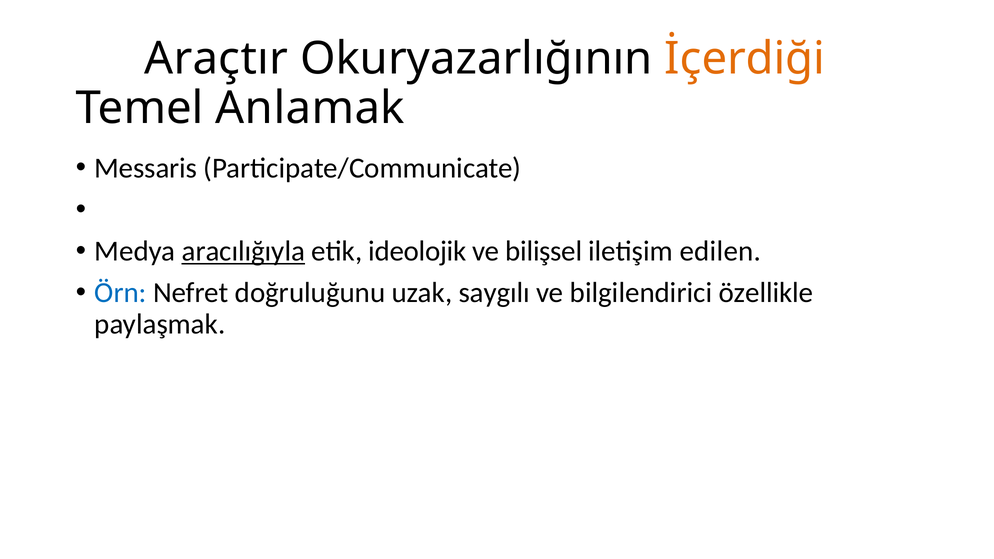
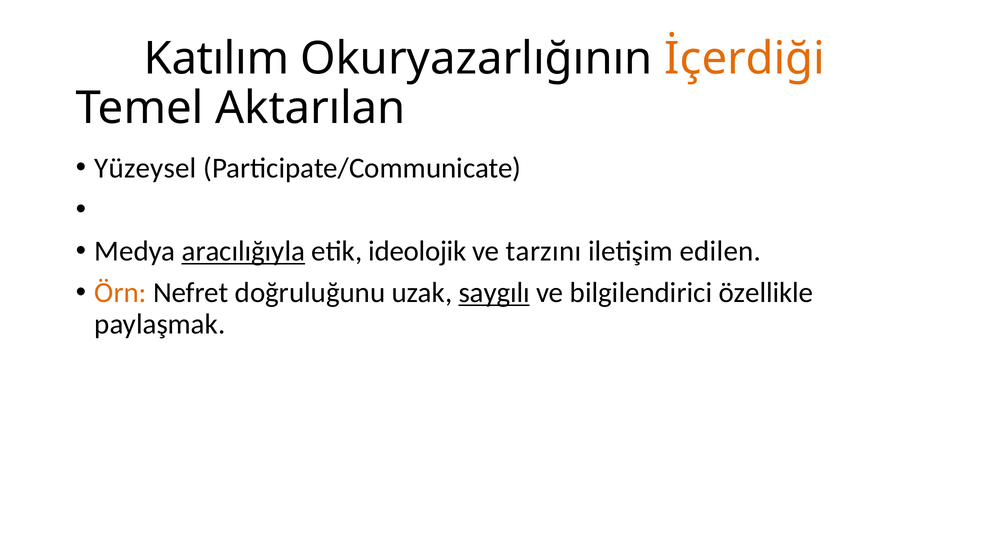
Araçtır: Araçtır -> Katılım (216, 59)
Anlamak: Anlamak -> Aktarılan (310, 108)
Messaris: Messaris -> Yüzeysel (145, 168)
bilişsel: bilişsel -> tarzını (544, 251)
Örn colour: blue -> orange (120, 293)
saygılı underline: none -> present (494, 293)
